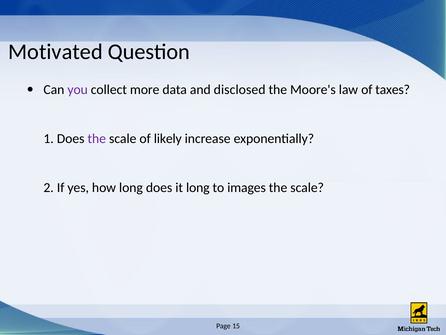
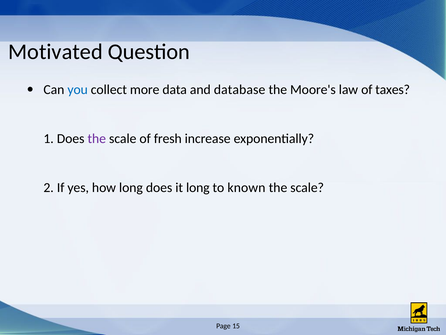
you colour: purple -> blue (78, 89)
disclosed: disclosed -> database (240, 89)
likely: likely -> fresh (168, 138)
images: images -> known (246, 187)
